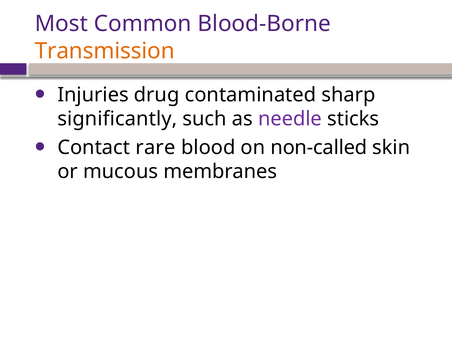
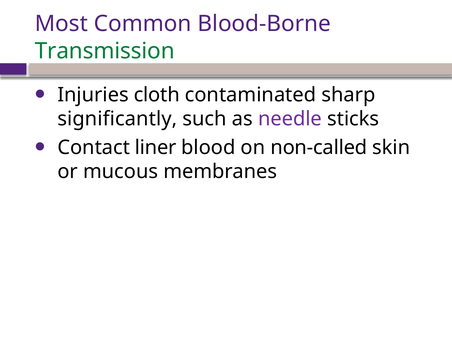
Transmission colour: orange -> green (105, 51)
drug: drug -> cloth (157, 95)
rare: rare -> liner (156, 147)
